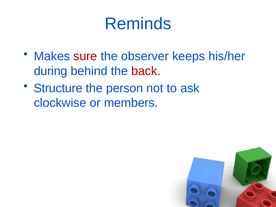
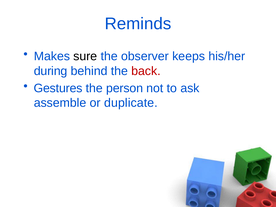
sure colour: red -> black (85, 56)
Structure: Structure -> Gestures (58, 88)
clockwise: clockwise -> assemble (60, 103)
members: members -> duplicate (131, 103)
